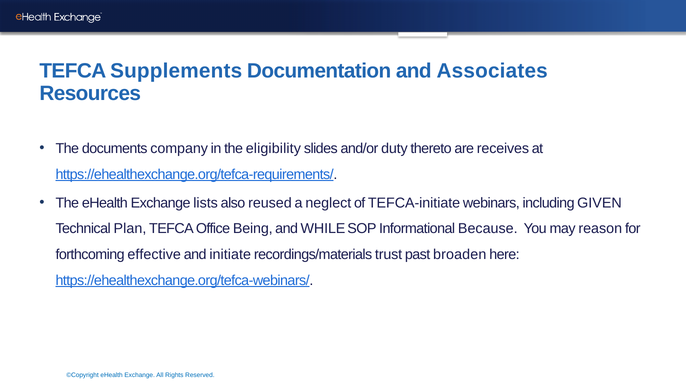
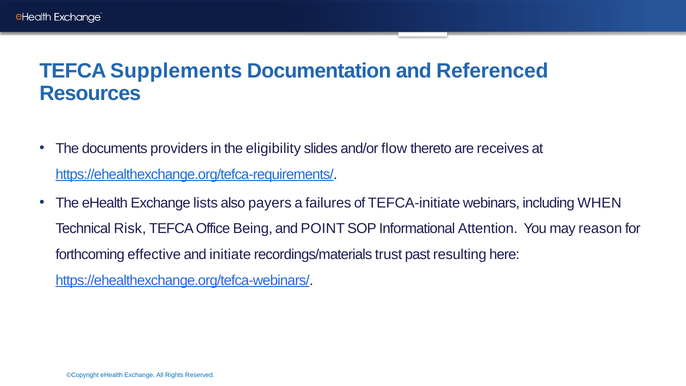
Associates: Associates -> Referenced (492, 71)
company: company -> providers (179, 149)
duty: duty -> flow (394, 149)
reused: reused -> payers (270, 203)
neglect: neglect -> failures (328, 203)
GIVEN: GIVEN -> WHEN (599, 203)
Plan: Plan -> Risk (130, 229)
WHILE: WHILE -> POINT (323, 229)
Because: Because -> Attention (488, 229)
broaden: broaden -> resulting (460, 254)
